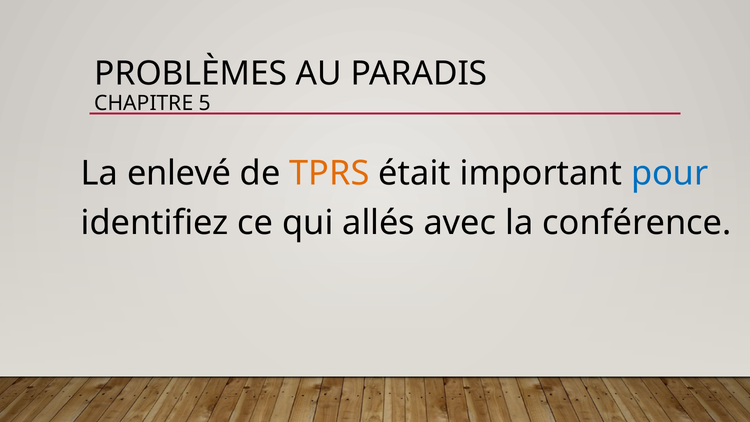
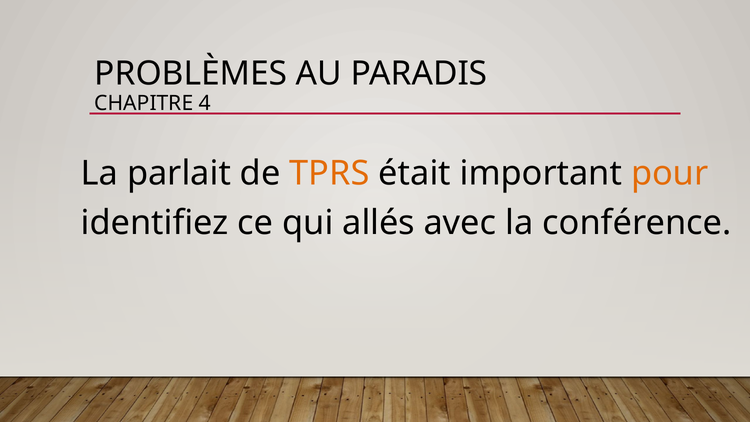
5: 5 -> 4 (205, 103)
enlevé: enlevé -> parlait (179, 174)
pour colour: blue -> orange (670, 174)
